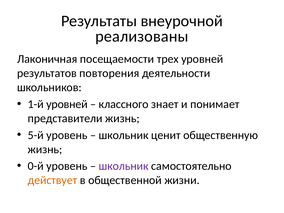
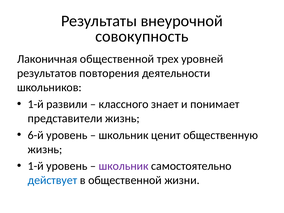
реализованы: реализованы -> совокупность (142, 36)
Лаконичная посещаемости: посещаемости -> общественной (117, 59)
1-й уровней: уровней -> развили (67, 104)
5-й: 5-й -> 6-й (36, 135)
0-й: 0-й -> 1-й (36, 166)
действует colour: orange -> blue (52, 180)
